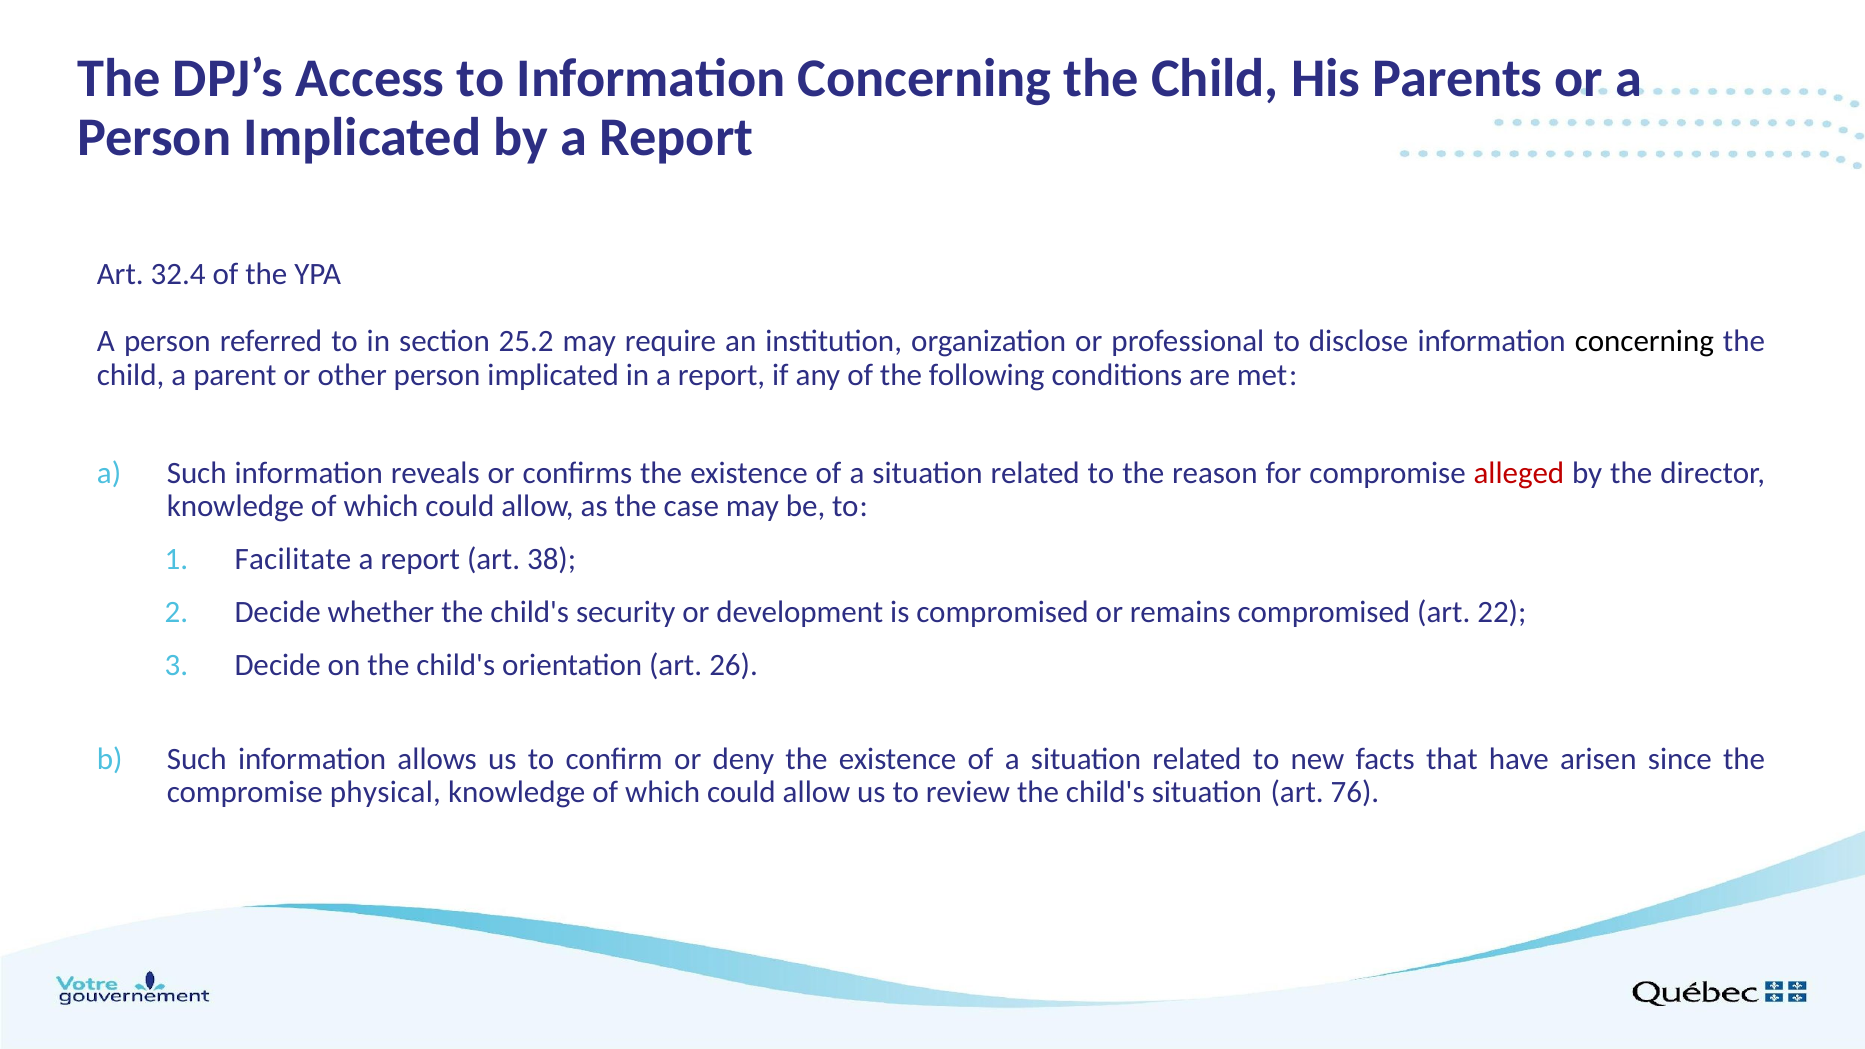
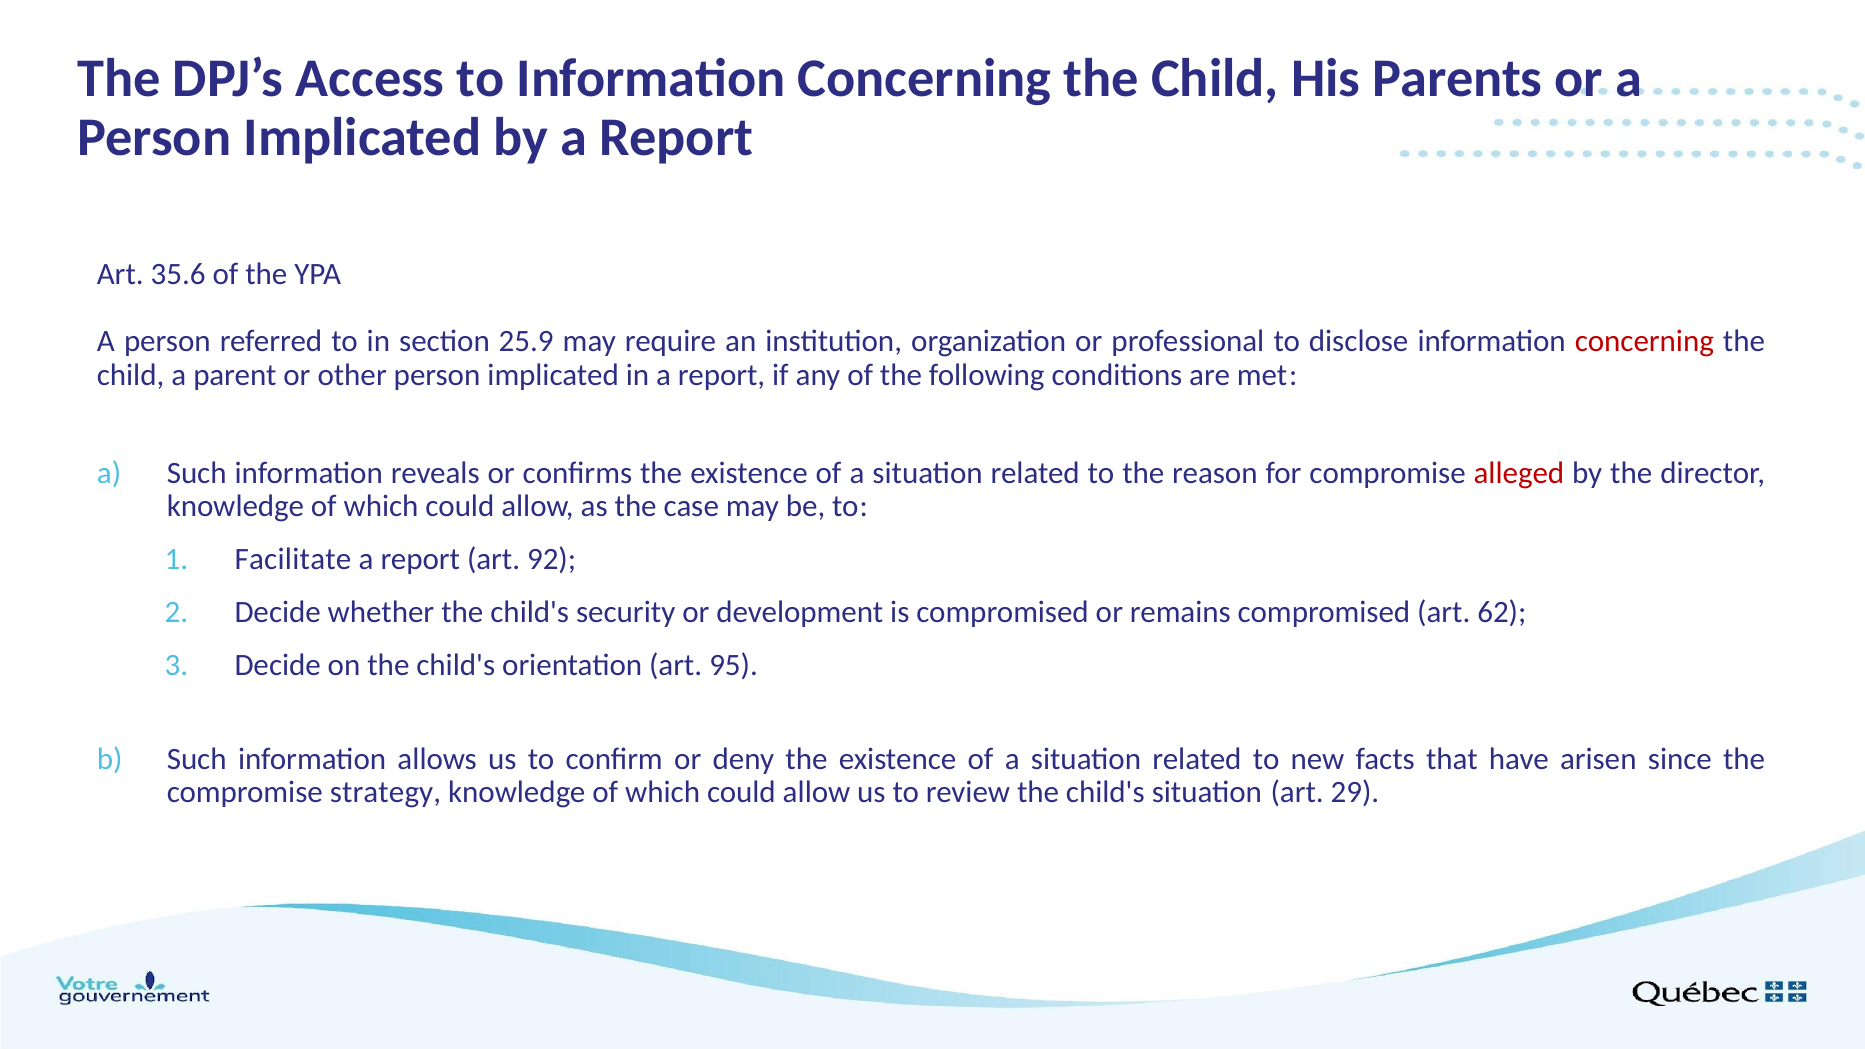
32.4: 32.4 -> 35.6 (178, 275)
25.2: 25.2 -> 25.9 (526, 342)
concerning colour: black -> red (1644, 342)
38: 38 -> 92 (552, 559)
22: 22 -> 62 (1502, 612)
26: 26 -> 95 (734, 665)
physical: physical -> strategy (385, 793)
76: 76 -> 29 (1355, 793)
